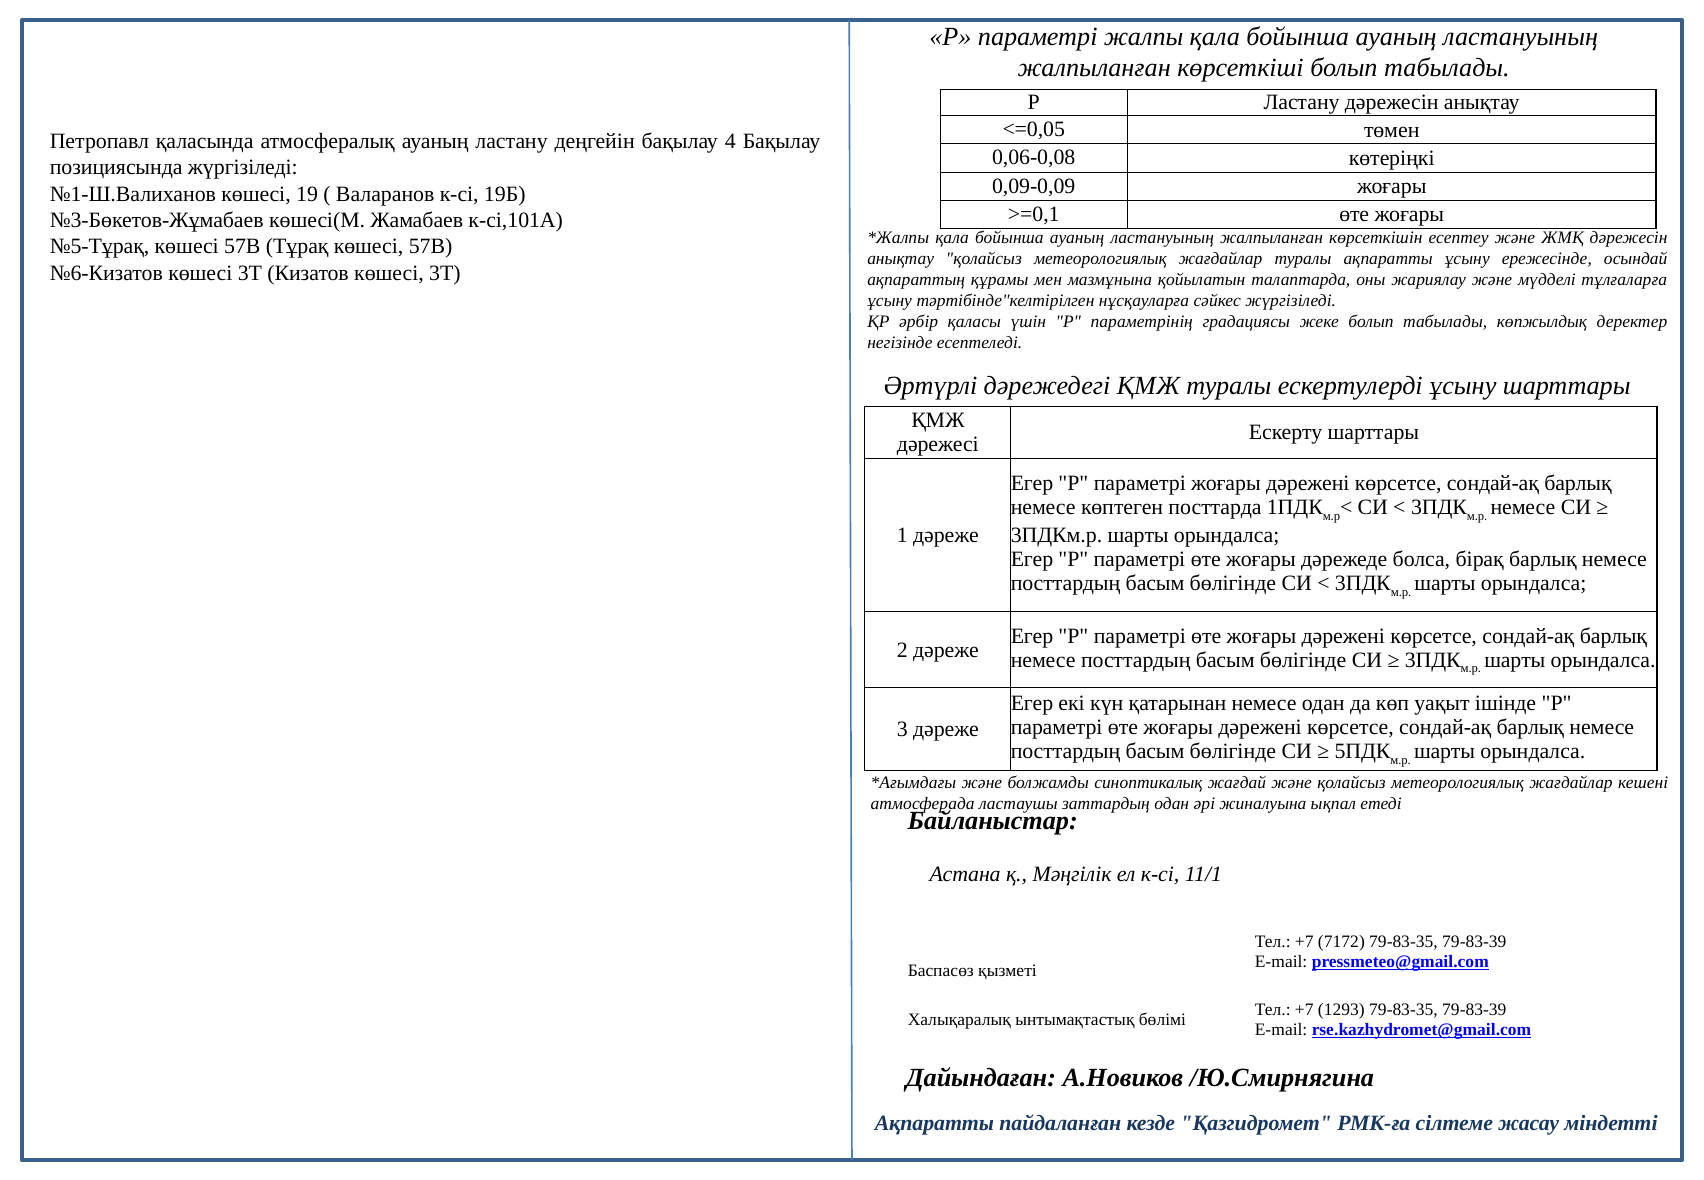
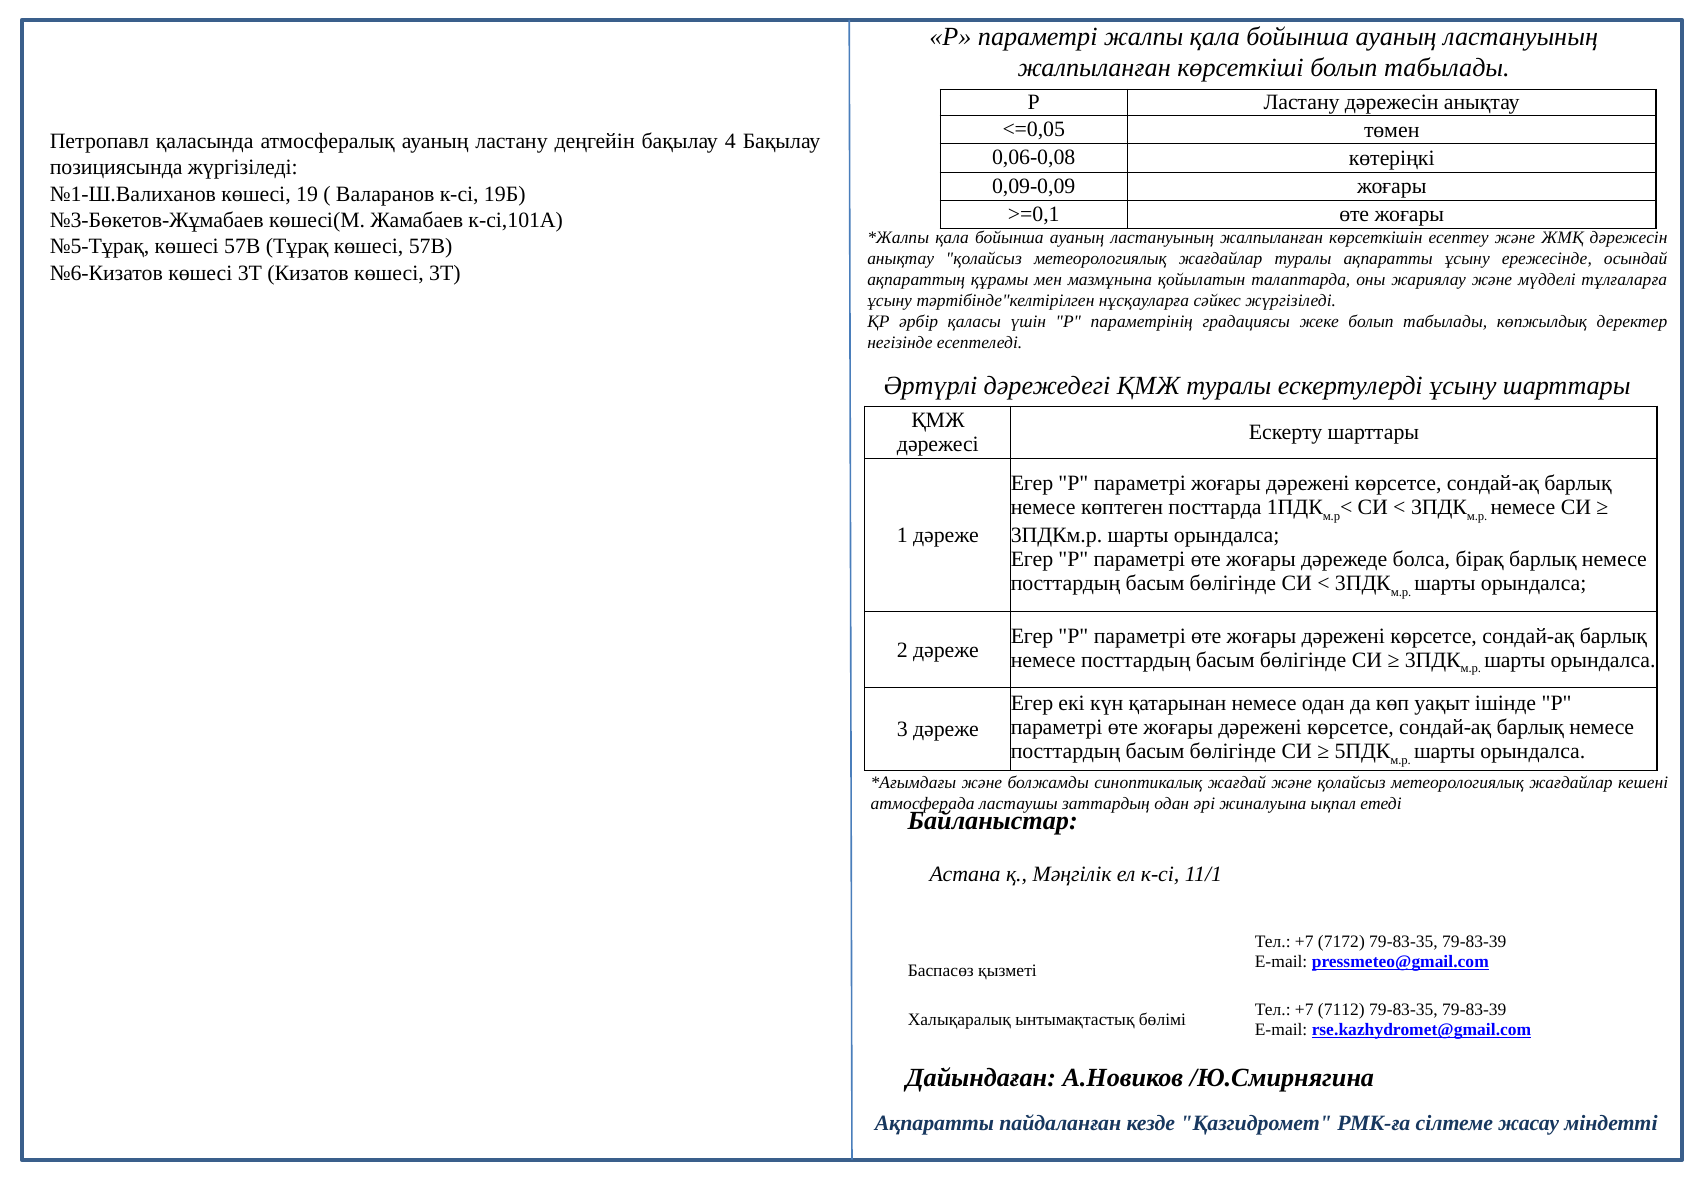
1293: 1293 -> 7112 (1341, 1010)
